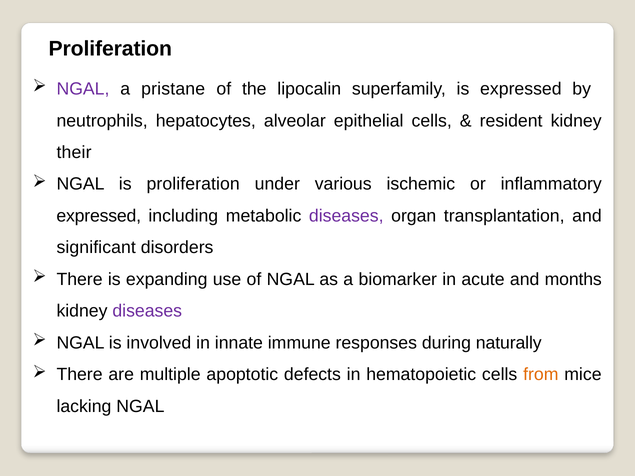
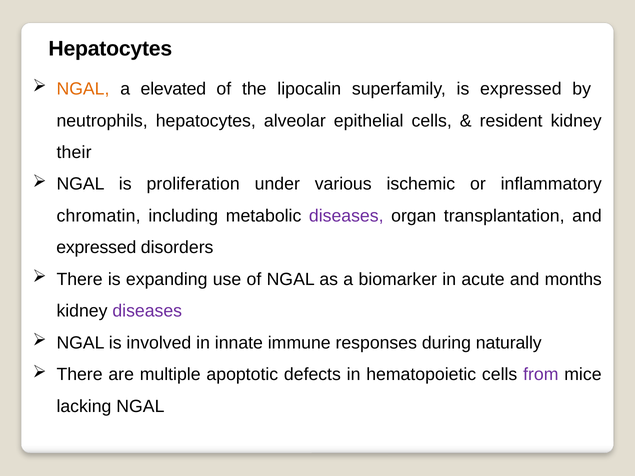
Proliferation: Proliferation -> Hepatocytes (110, 49)
NGAL colour: purple -> orange (83, 89)
pristane: pristane -> elevated (173, 89)
expressed: expressed -> chromatin (99, 216)
significant: significant -> expressed (96, 248)
from colour: orange -> purple (541, 375)
